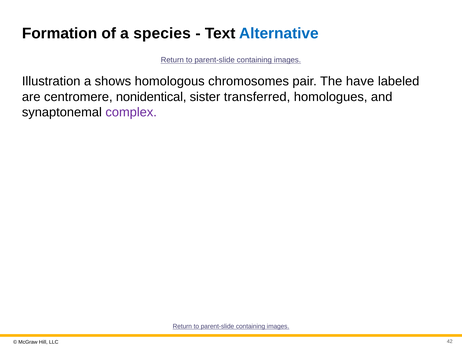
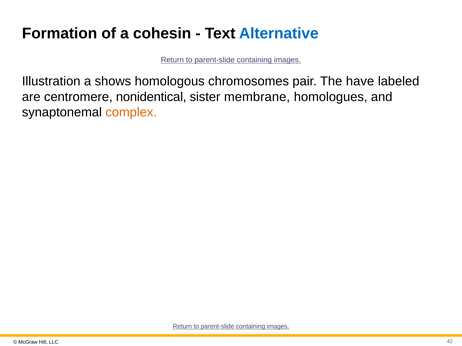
species: species -> cohesin (162, 34)
transferred: transferred -> membrane (257, 97)
complex colour: purple -> orange (131, 112)
